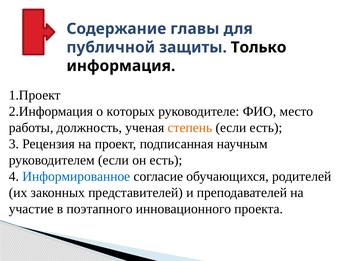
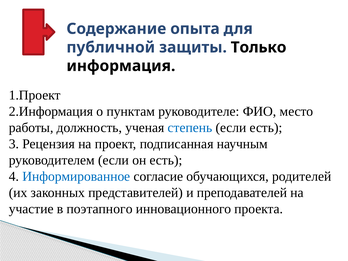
главы: главы -> опыта (195, 29)
которых: которых -> пунктам (131, 111)
степень colour: orange -> blue (190, 128)
